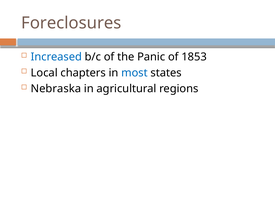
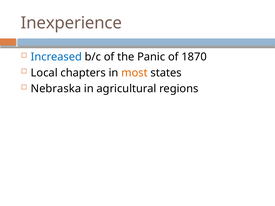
Foreclosures: Foreclosures -> Inexperience (71, 23)
1853: 1853 -> 1870 (194, 57)
most colour: blue -> orange (134, 73)
